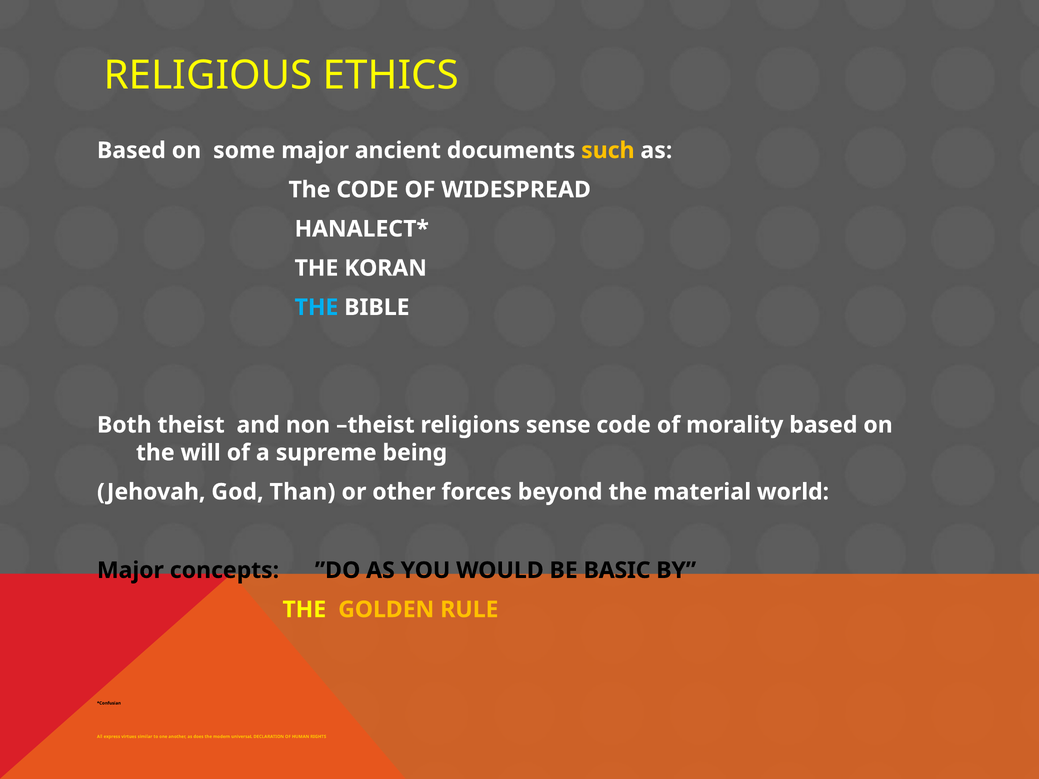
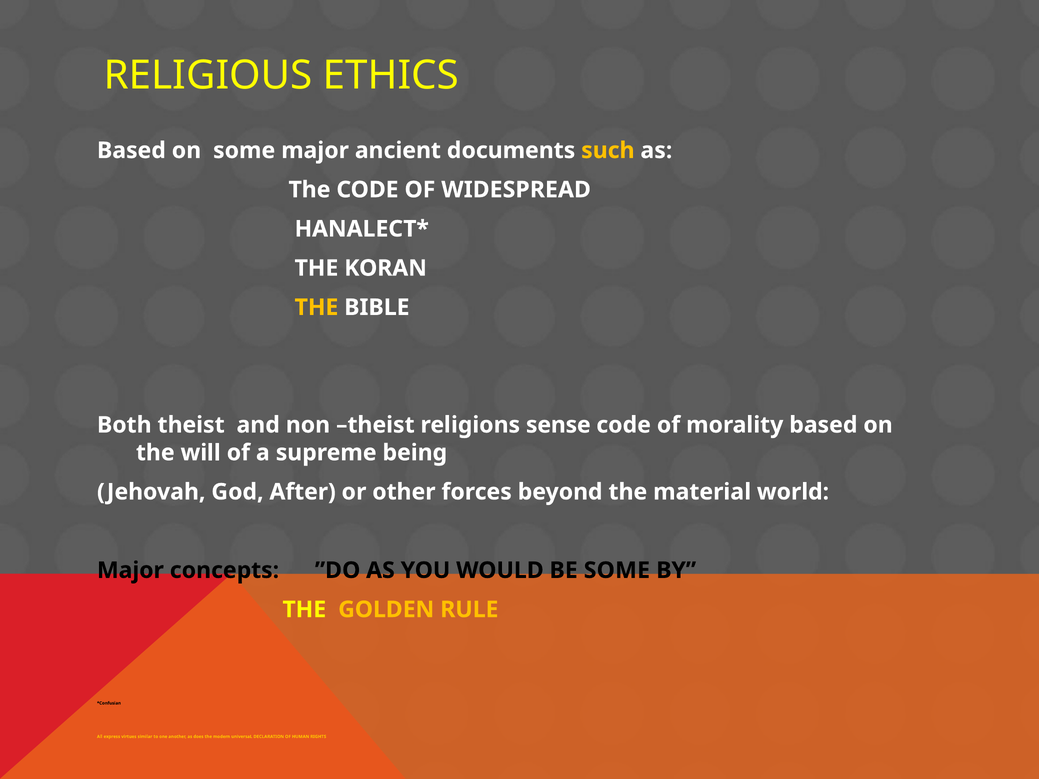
THE colour: light blue -> yellow (316, 307)
Than: Than -> After (303, 492)
BE BASIC: BASIC -> SOME (617, 571)
